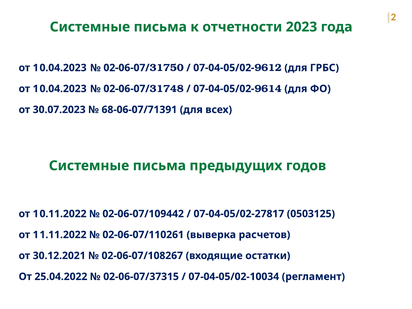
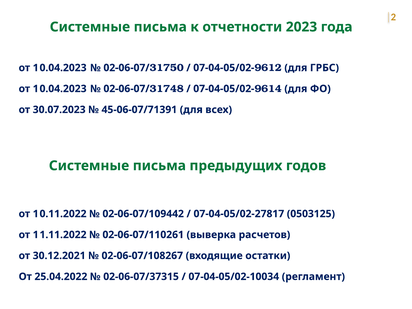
68-06-07/71391: 68-06-07/71391 -> 45-06-07/71391 (139, 110)
